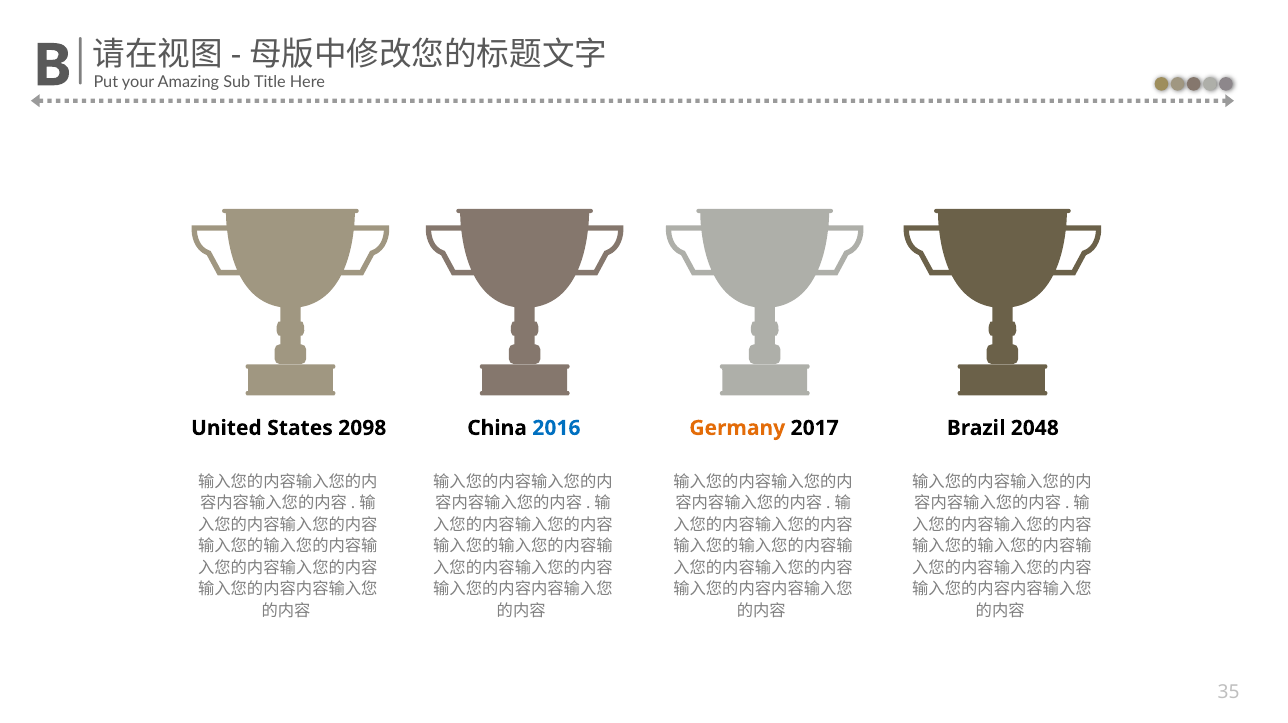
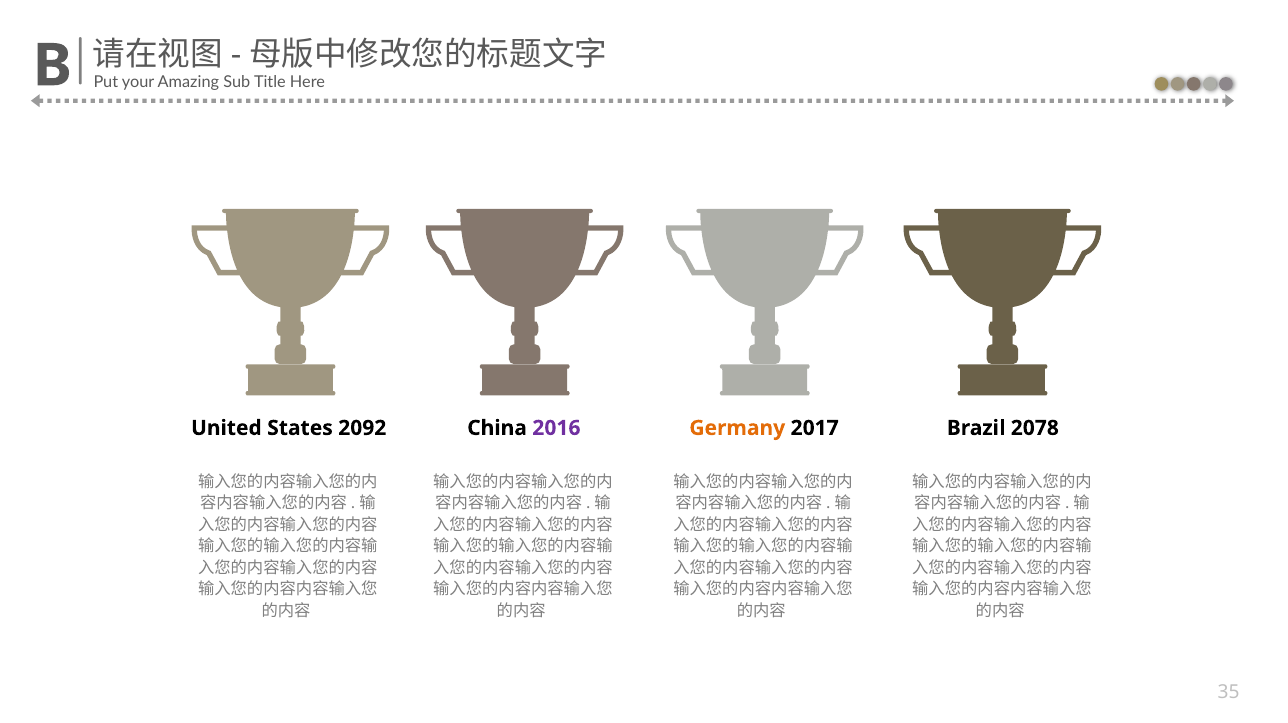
2098: 2098 -> 2092 (362, 428)
2016 colour: blue -> purple (556, 428)
2048: 2048 -> 2078 (1035, 428)
